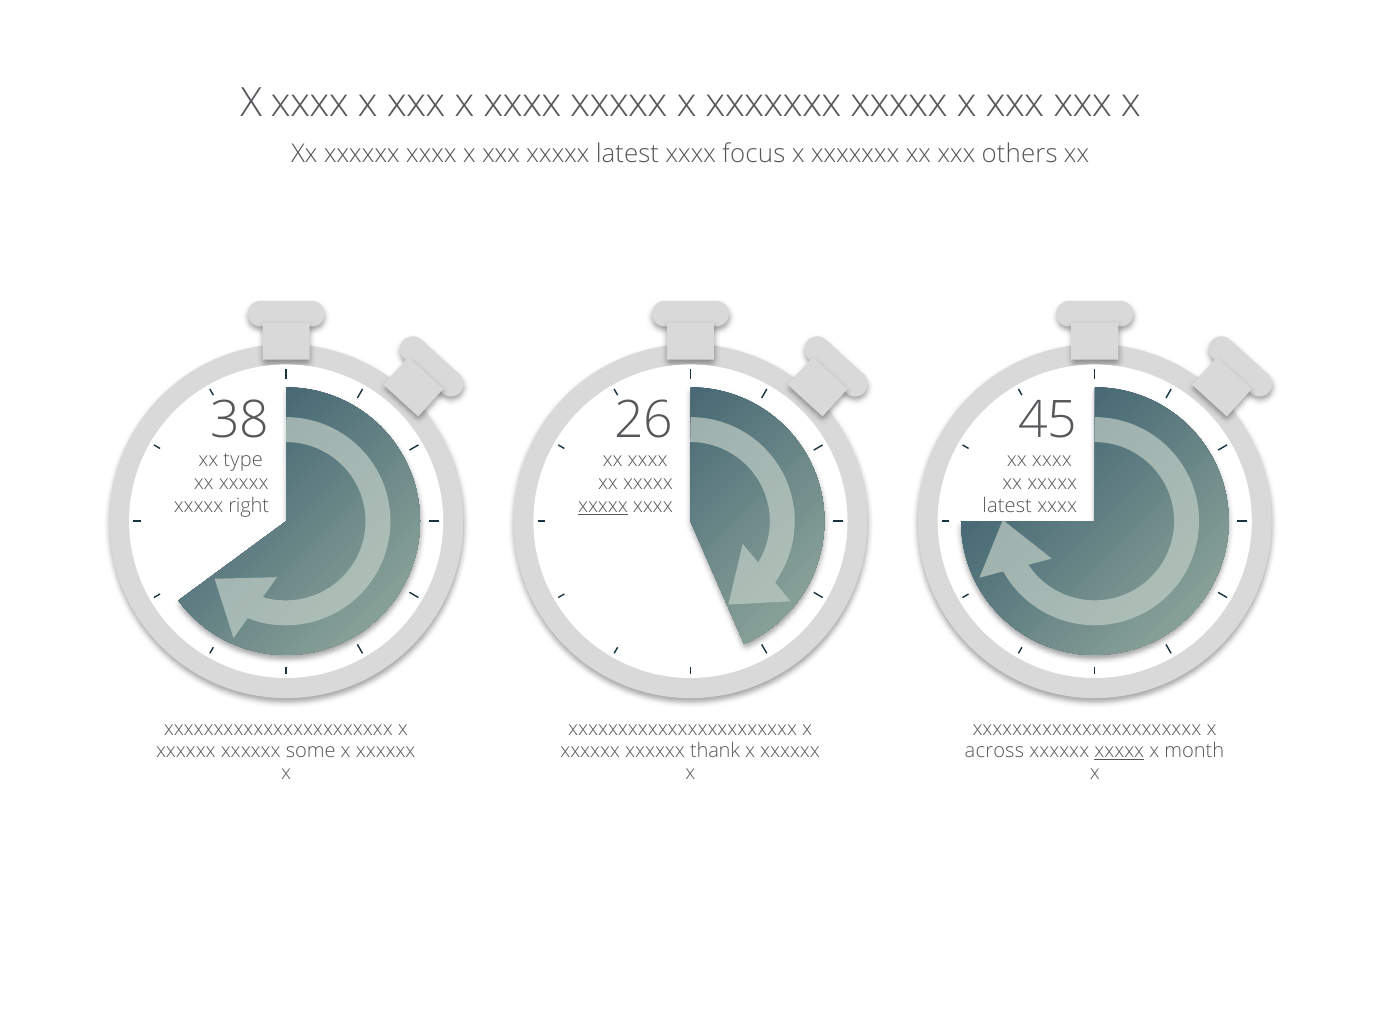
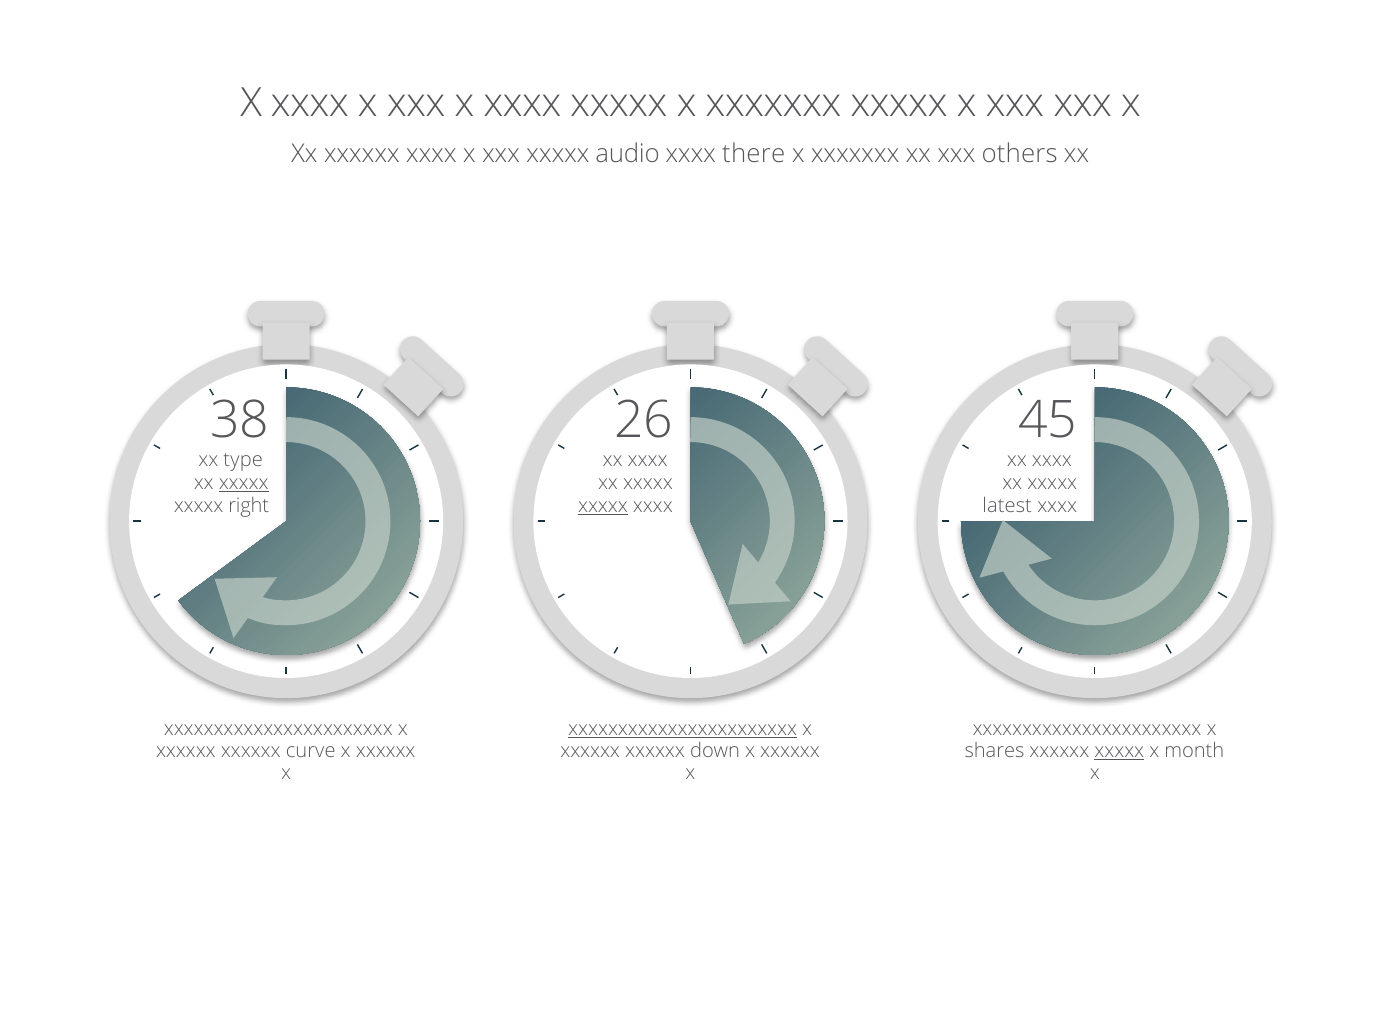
xxx xxxxx latest: latest -> audio (628, 154)
focus: focus -> there (754, 154)
xxxxx underline: none -> present (244, 484)
xxxxxxxxxxxxxxxxxxxxxxx underline: none -> present (683, 730)
some: some -> curve (311, 751)
thank: thank -> down (715, 751)
across: across -> shares (995, 751)
